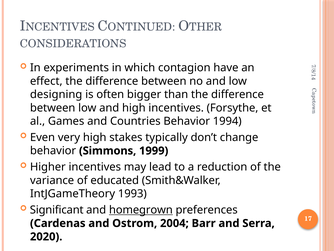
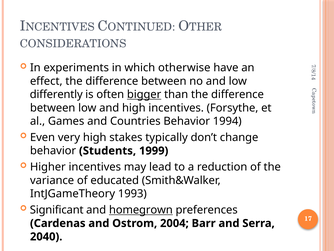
contagion: contagion -> otherwise (184, 68)
designing: designing -> differently (56, 94)
bigger underline: none -> present (144, 94)
Simmons: Simmons -> Students (108, 151)
2020: 2020 -> 2040 (46, 236)
